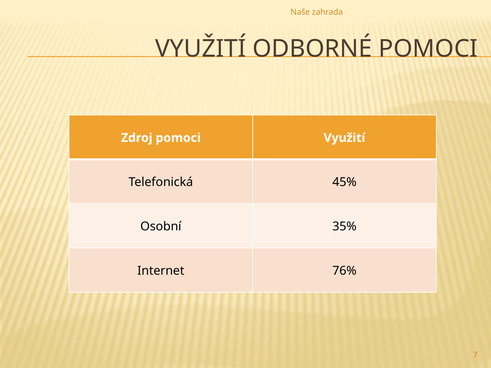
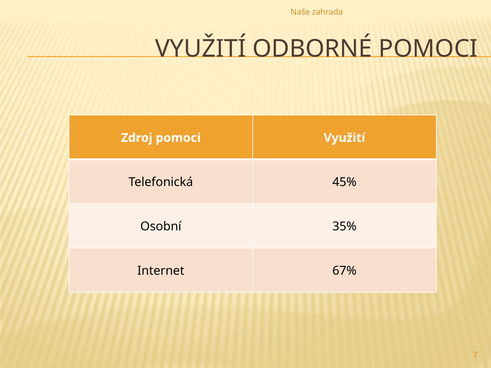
76%: 76% -> 67% (344, 271)
